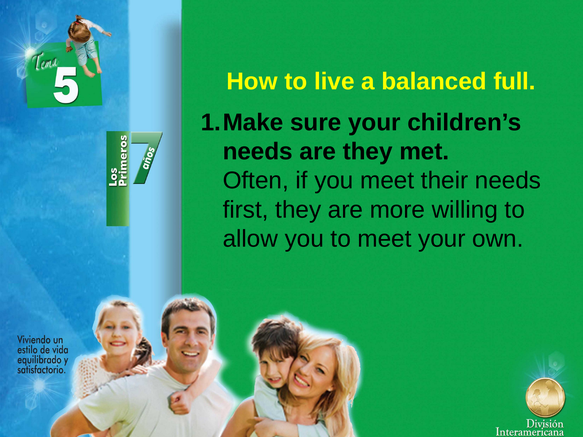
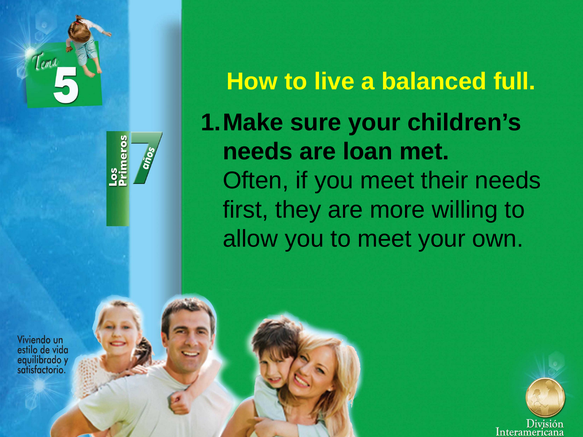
are they: they -> loan (368, 152)
